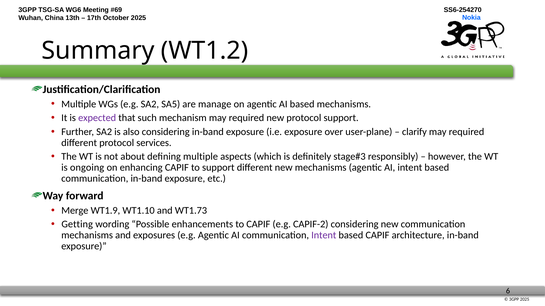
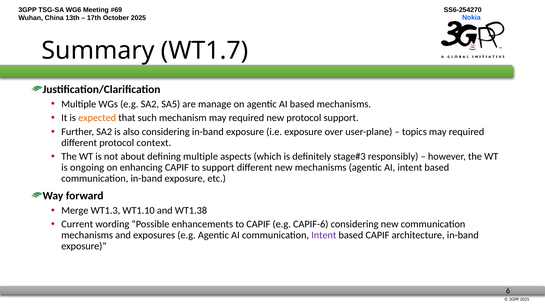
WT1.2: WT1.2 -> WT1.7 (205, 51)
expected colour: purple -> orange (97, 118)
clarify: clarify -> topics (414, 132)
services: services -> context (154, 143)
WT1.9: WT1.9 -> WT1.3 (105, 211)
WT1.73: WT1.73 -> WT1.38 (191, 211)
Getting: Getting -> Current (77, 225)
CAPIF-2: CAPIF-2 -> CAPIF-6 (311, 225)
